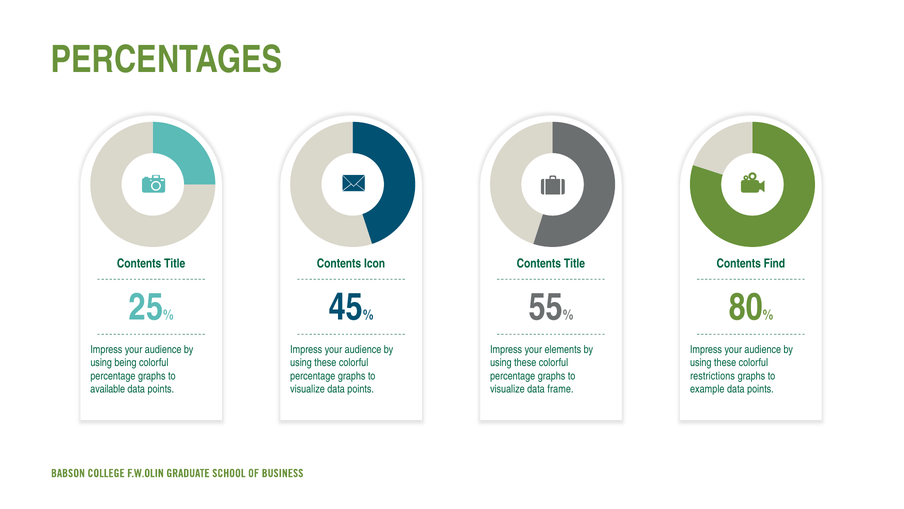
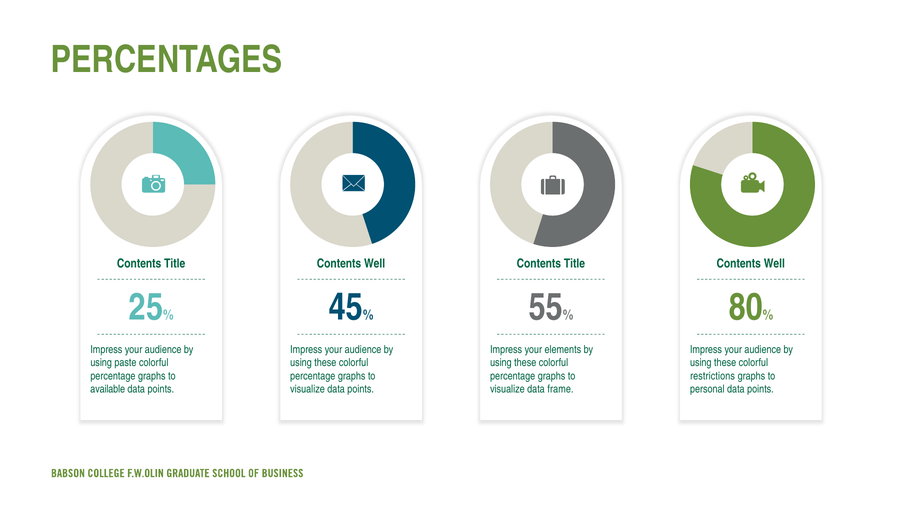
Icon: Icon -> Well (375, 263)
Find: Find -> Well (774, 263)
being: being -> paste (125, 362)
example: example -> personal (707, 389)
